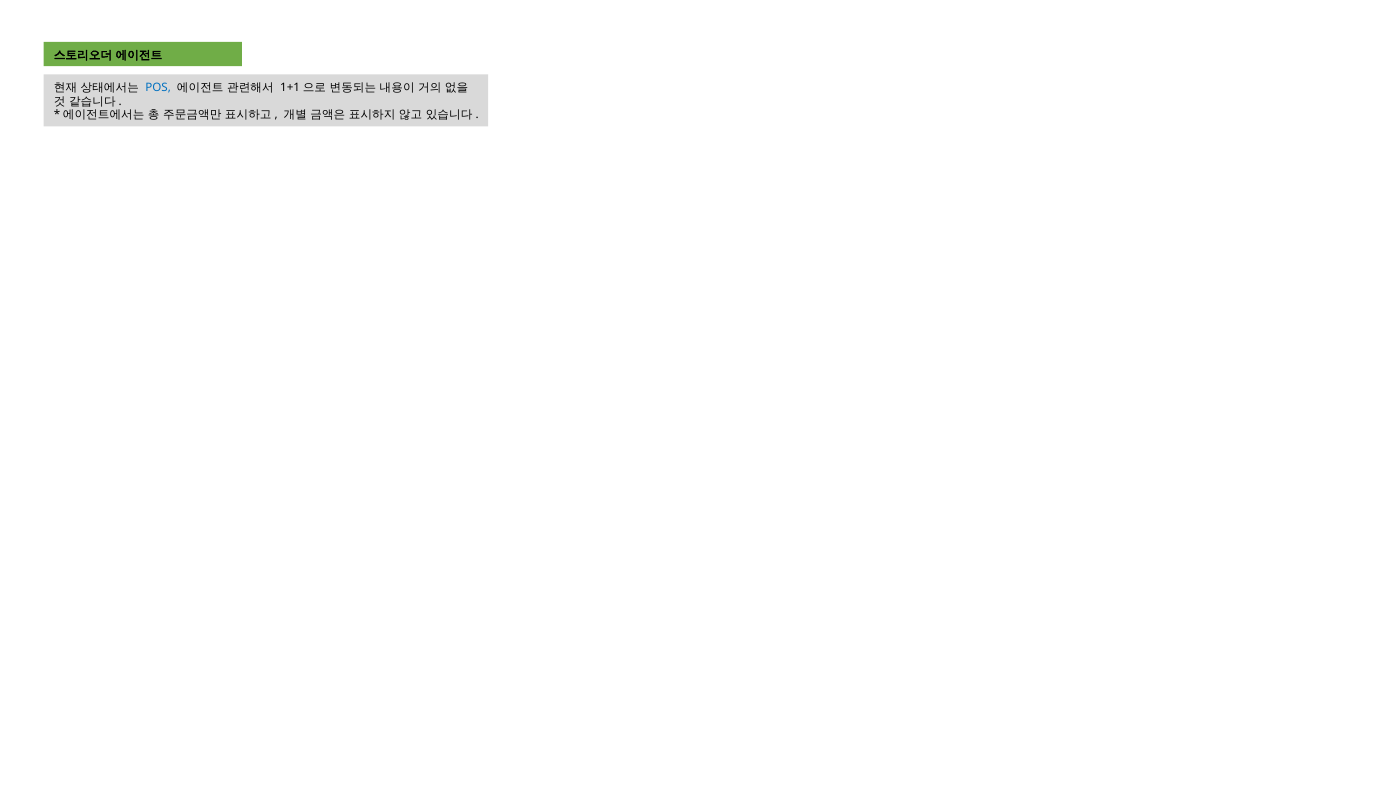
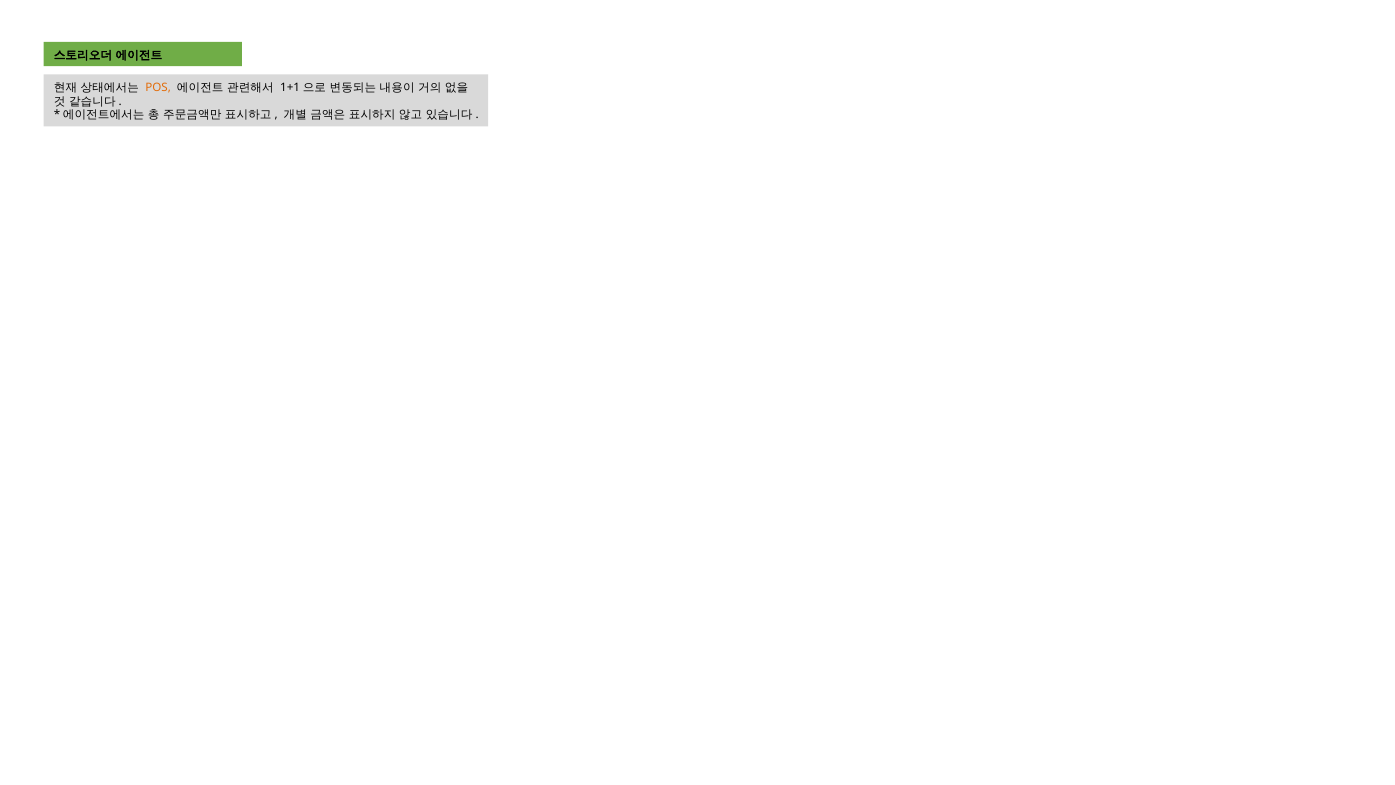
POS colour: blue -> orange (158, 87)
